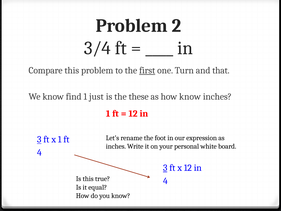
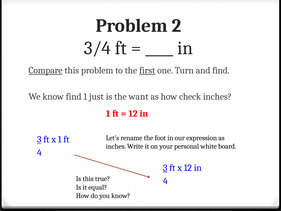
Compare underline: none -> present (46, 70)
and that: that -> find (221, 70)
these: these -> want (139, 97)
how know: know -> check (190, 97)
